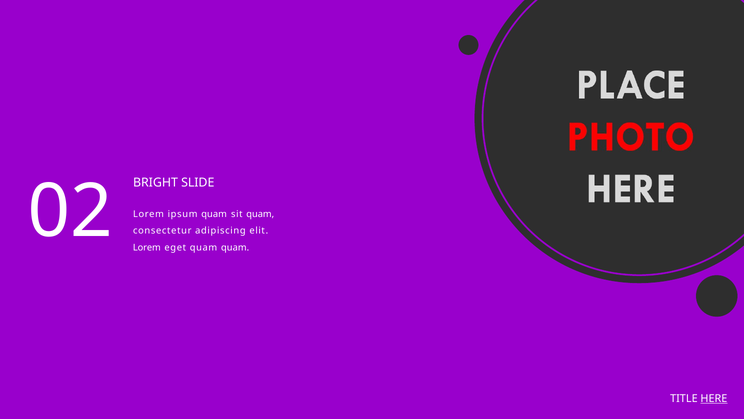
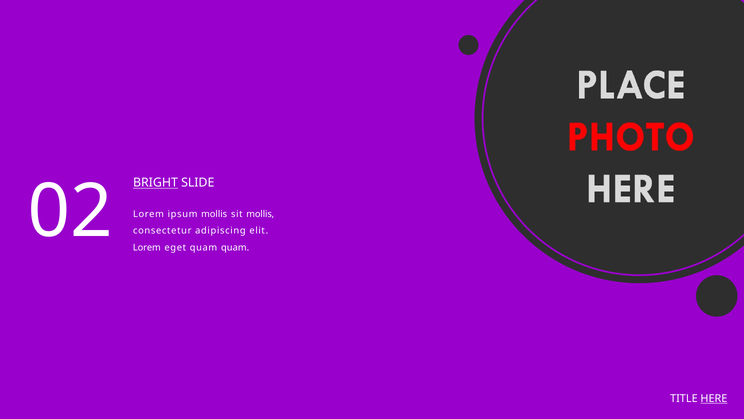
BRIGHT underline: none -> present (155, 183)
ipsum quam: quam -> mollis (214, 214)
sit quam: quam -> mollis (260, 214)
